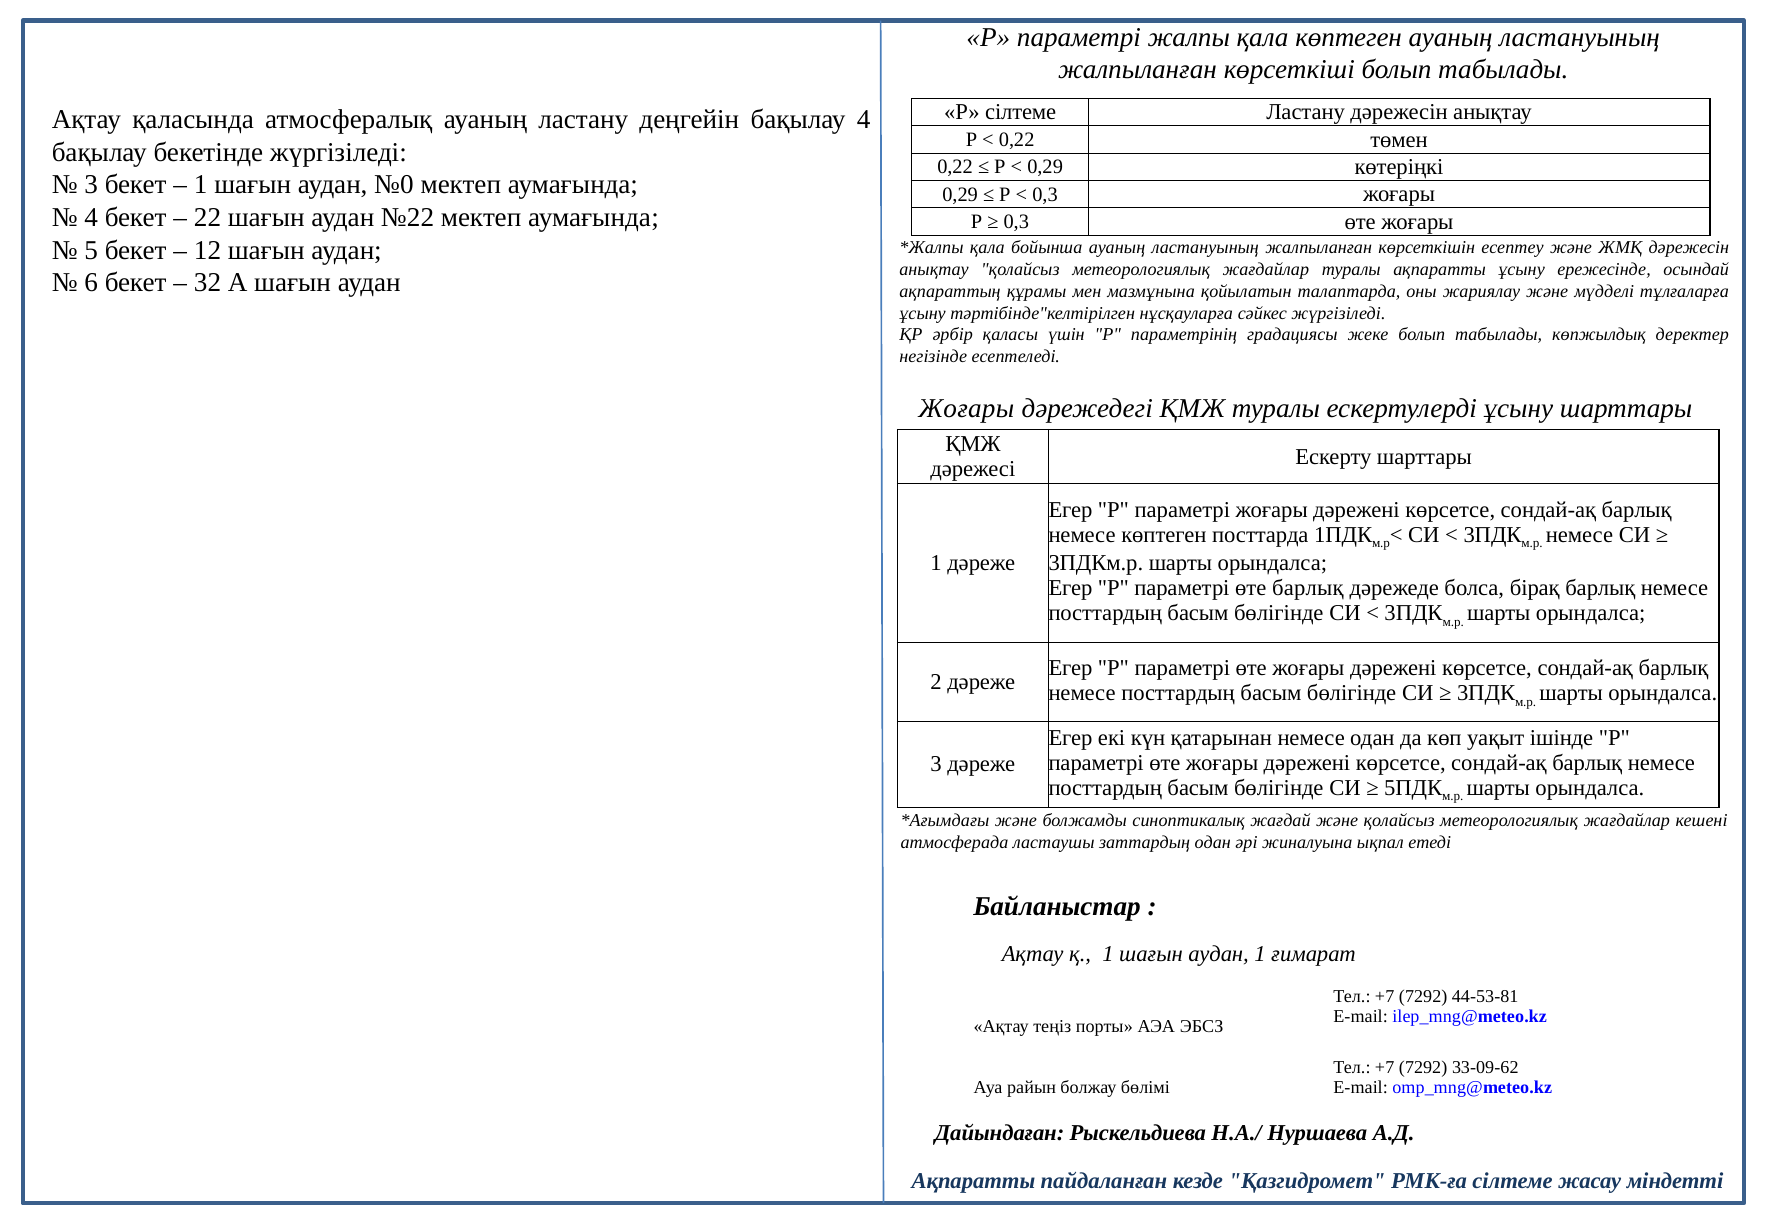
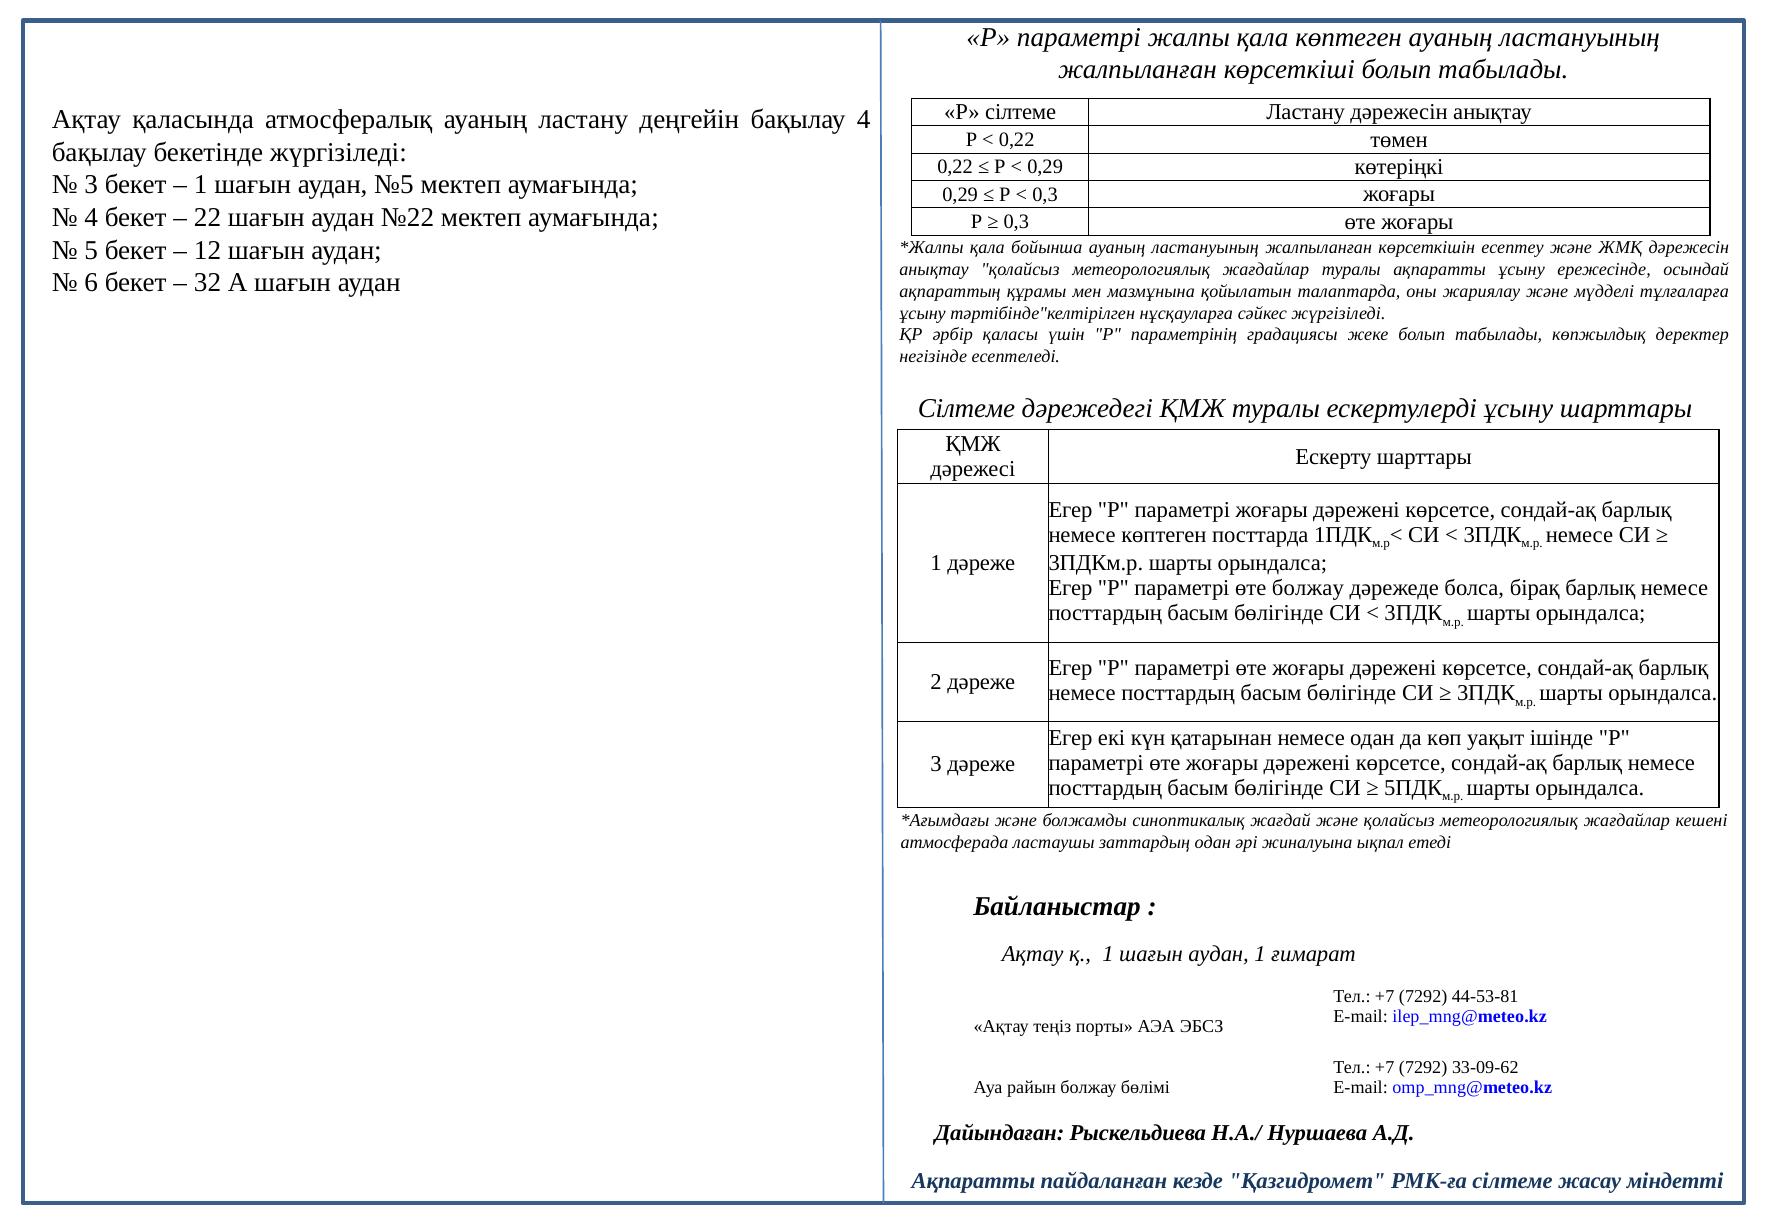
№0: №0 -> №5 (394, 185)
Жоғары: Жоғары -> Сілтеме (966, 408)
өте барлық: барлық -> болжау (1308, 588)
